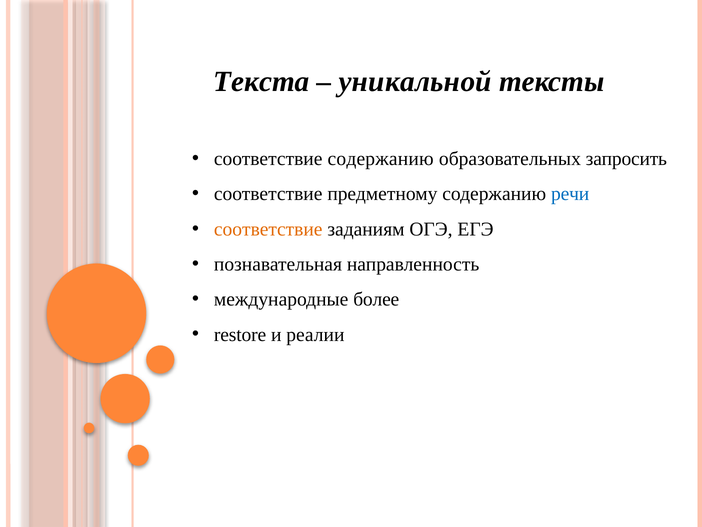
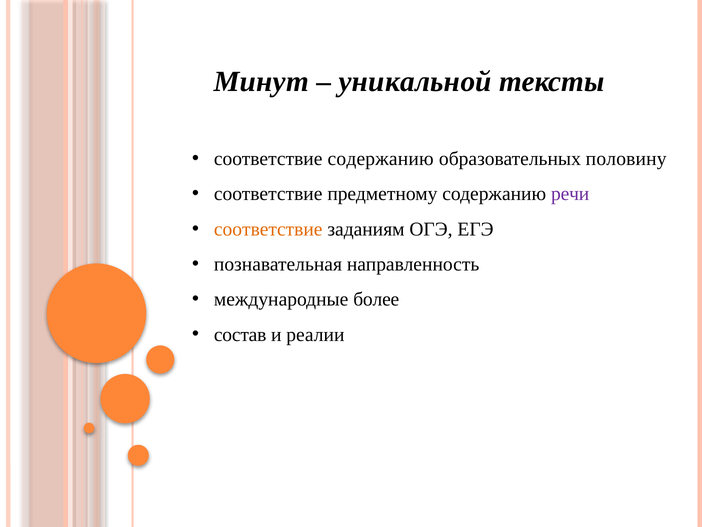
Текста: Текста -> Минут (261, 82)
запросить: запросить -> половину (626, 159)
речи colour: blue -> purple (570, 194)
restore: restore -> состав (240, 334)
